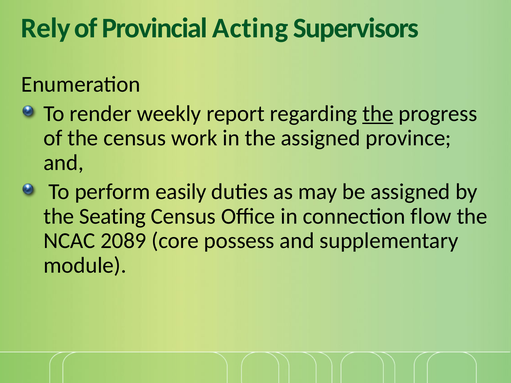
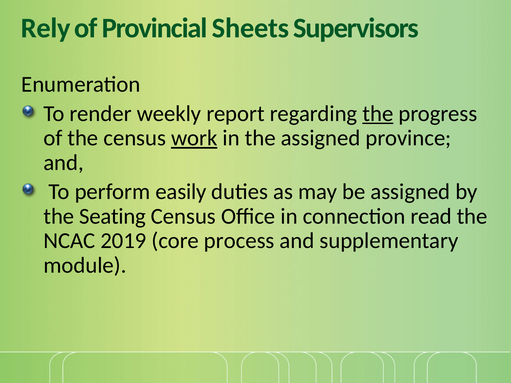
Acting: Acting -> Sheets (250, 28)
work underline: none -> present (194, 138)
flow: flow -> read (431, 216)
2089: 2089 -> 2019 (123, 241)
possess: possess -> process (239, 241)
